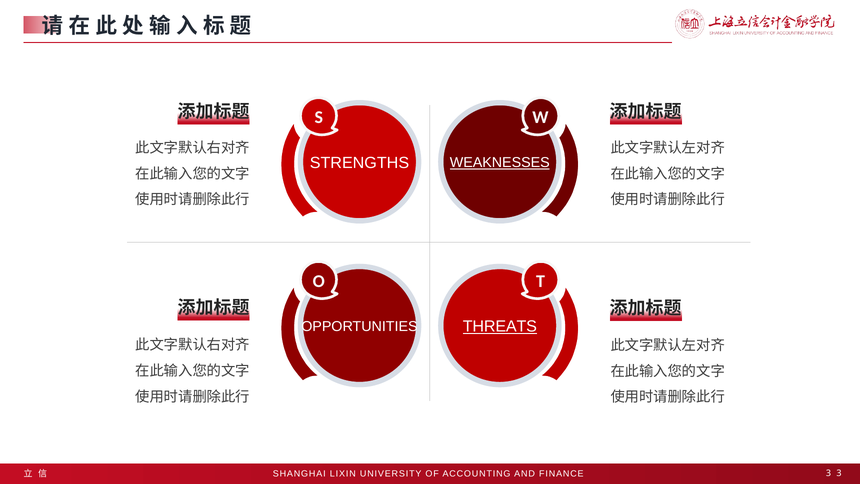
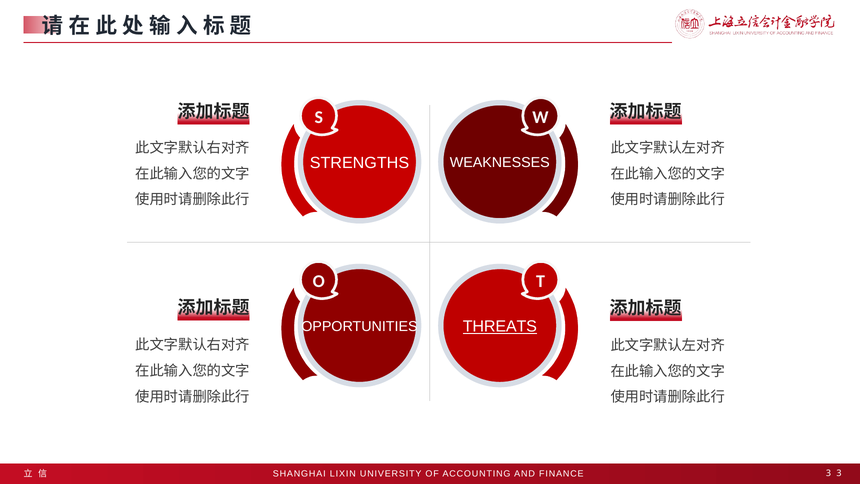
WEAKNESSES underline: present -> none (500, 163)
